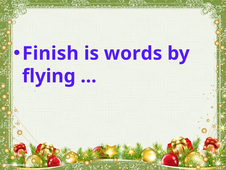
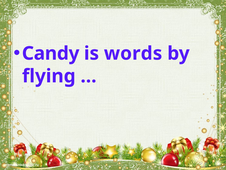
Finish: Finish -> Candy (51, 53)
